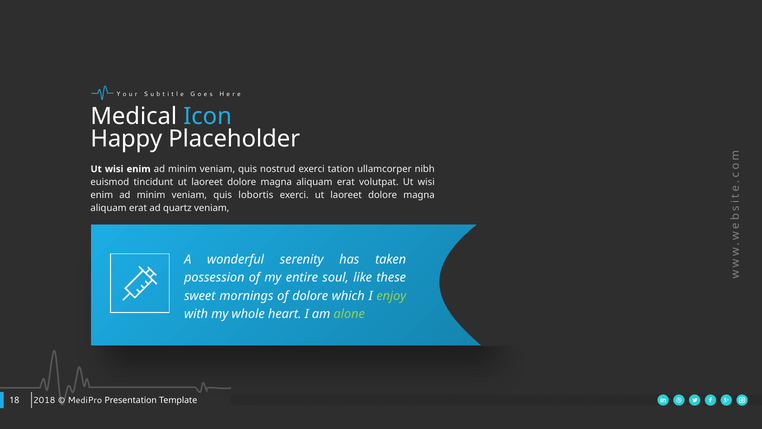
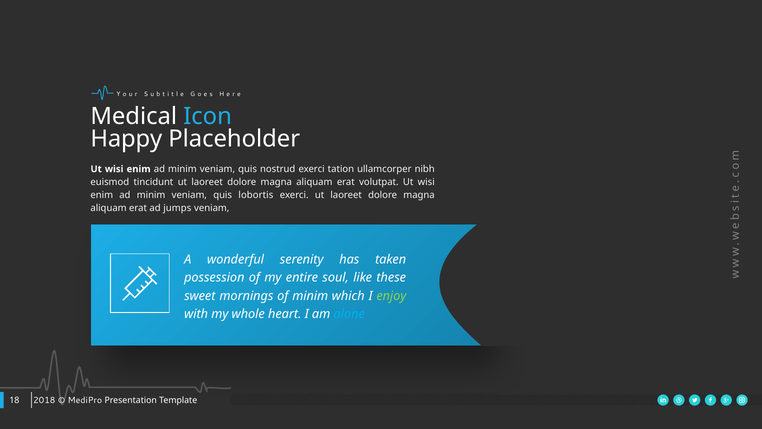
quartz: quartz -> jumps (177, 208)
of dolore: dolore -> minim (310, 296)
alone colour: light green -> light blue (349, 314)
